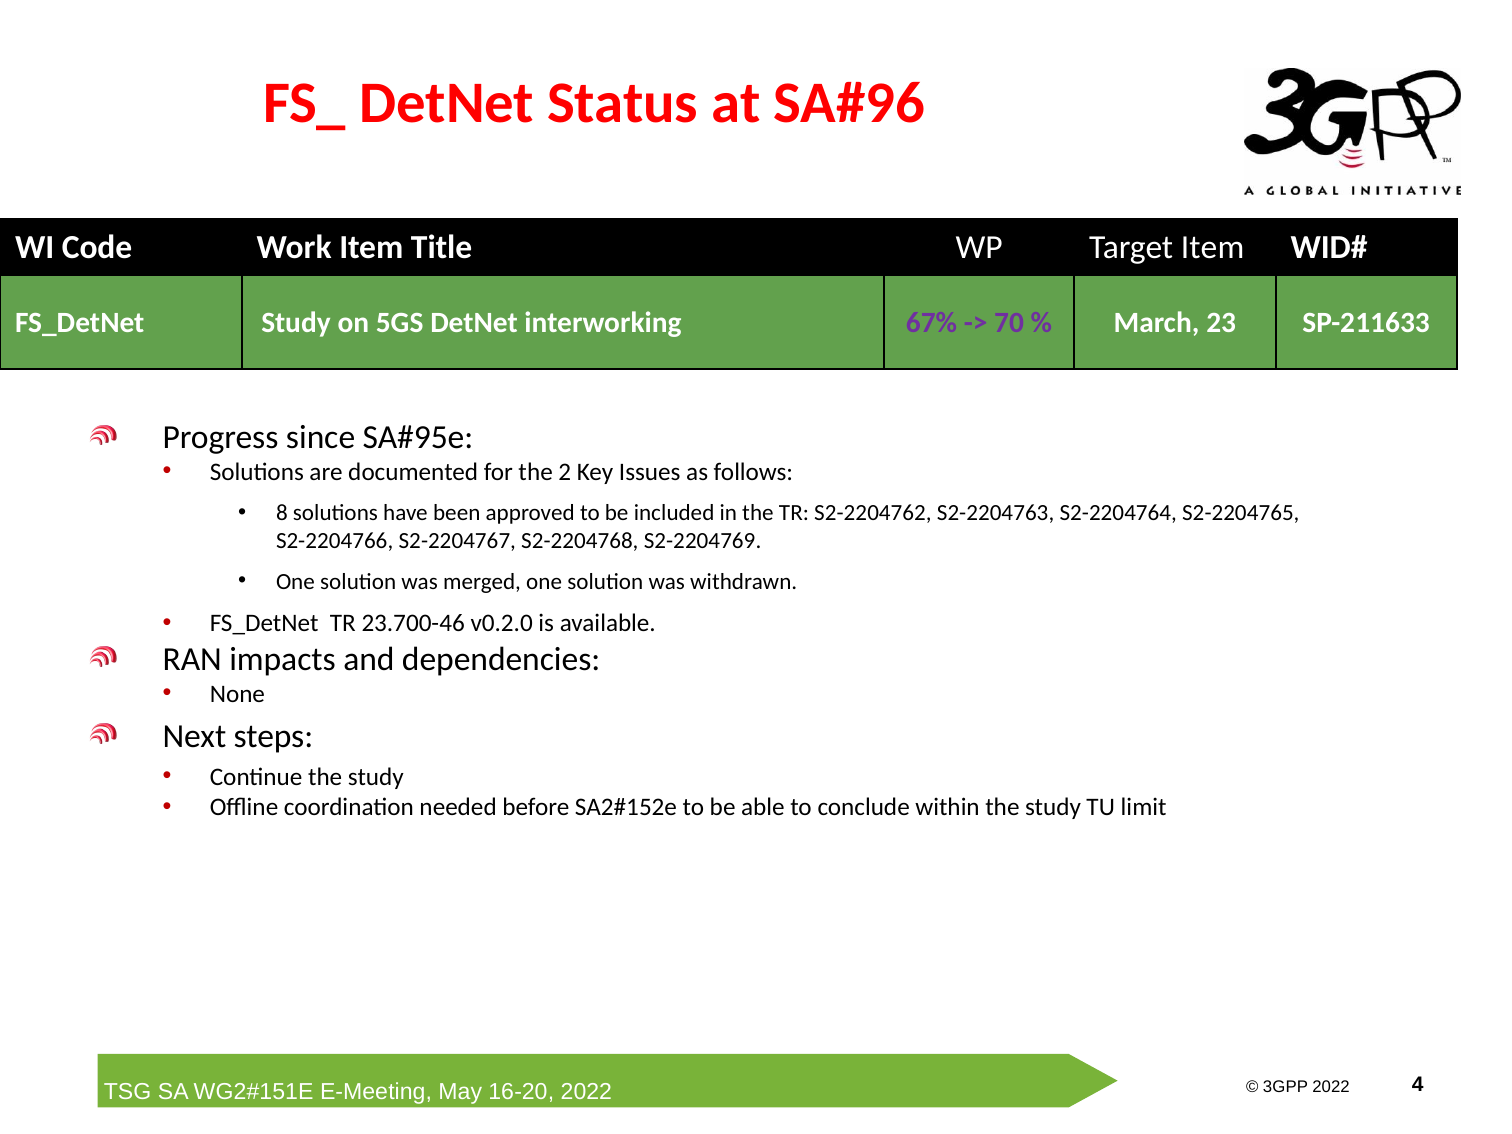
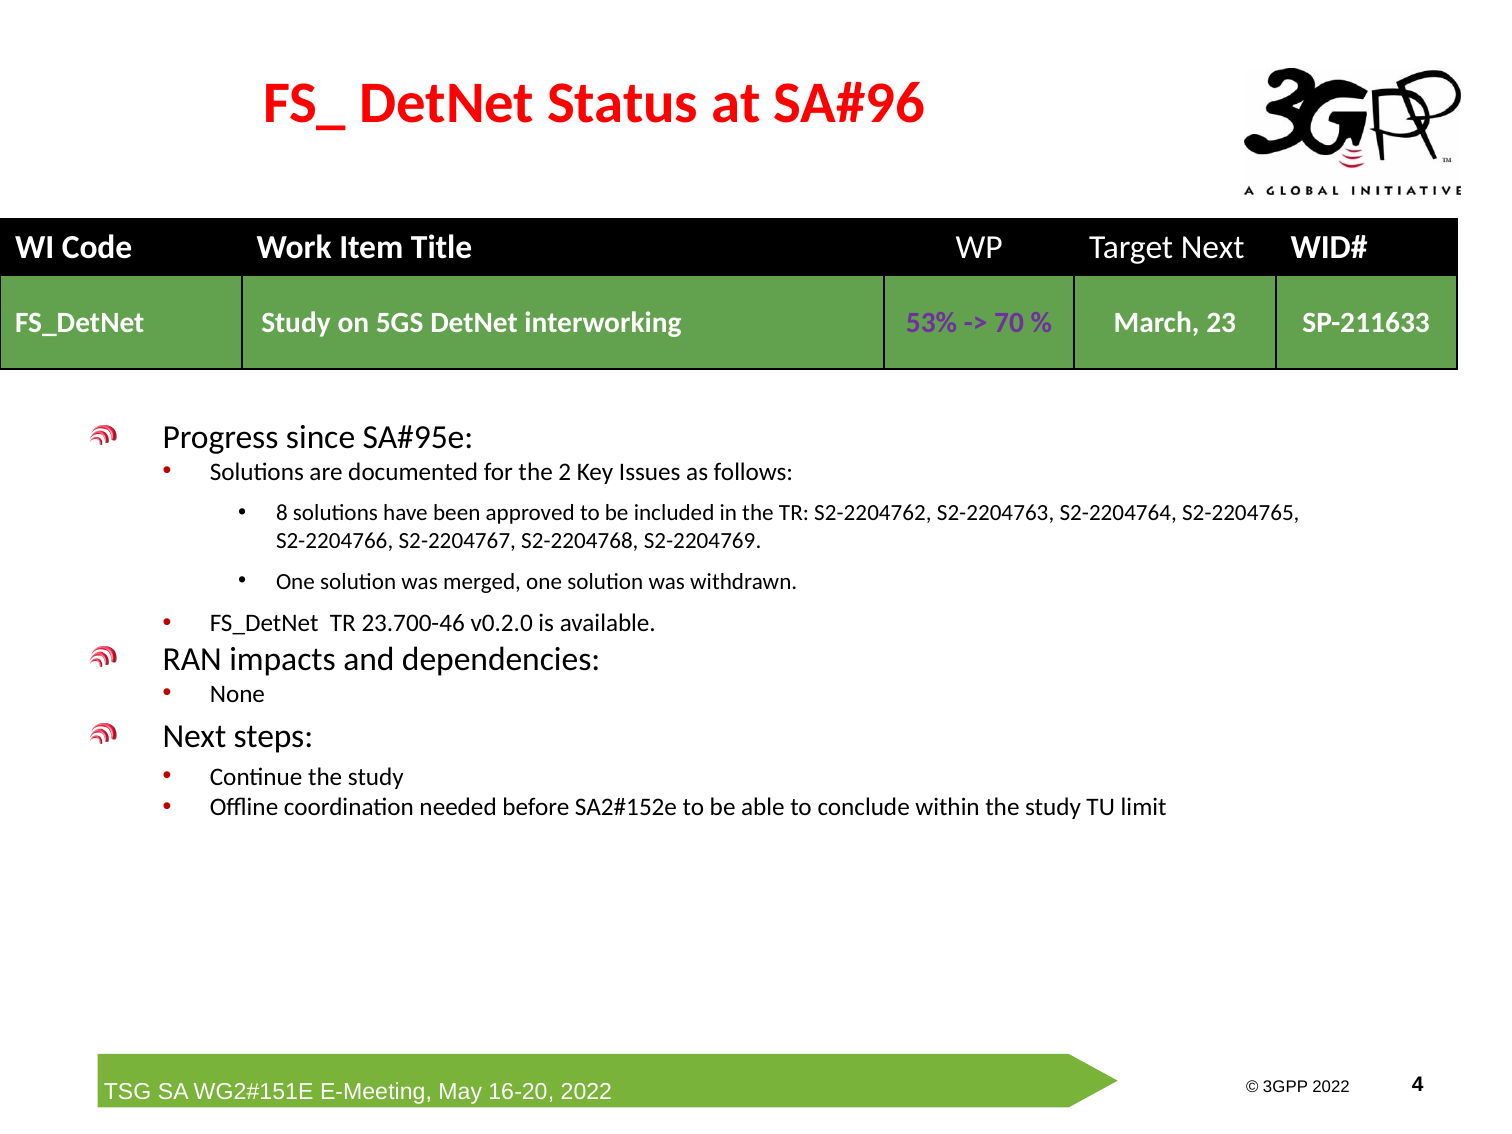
Target Item: Item -> Next (1213, 248)
67%: 67% -> 53% (932, 322)
